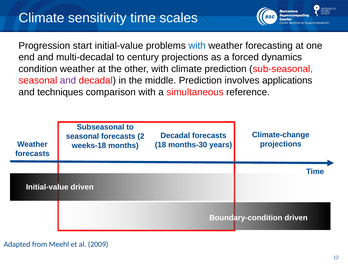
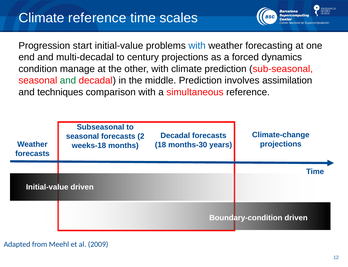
Climate sensitivity: sensitivity -> reference (97, 18)
condition weather: weather -> manage (77, 69)
and colour: purple -> green (68, 81)
applications: applications -> assimilation (287, 81)
